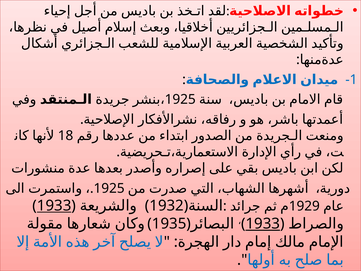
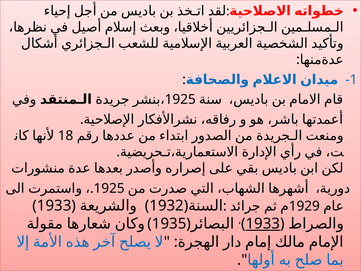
1933 underline: present -> none (54, 205)
